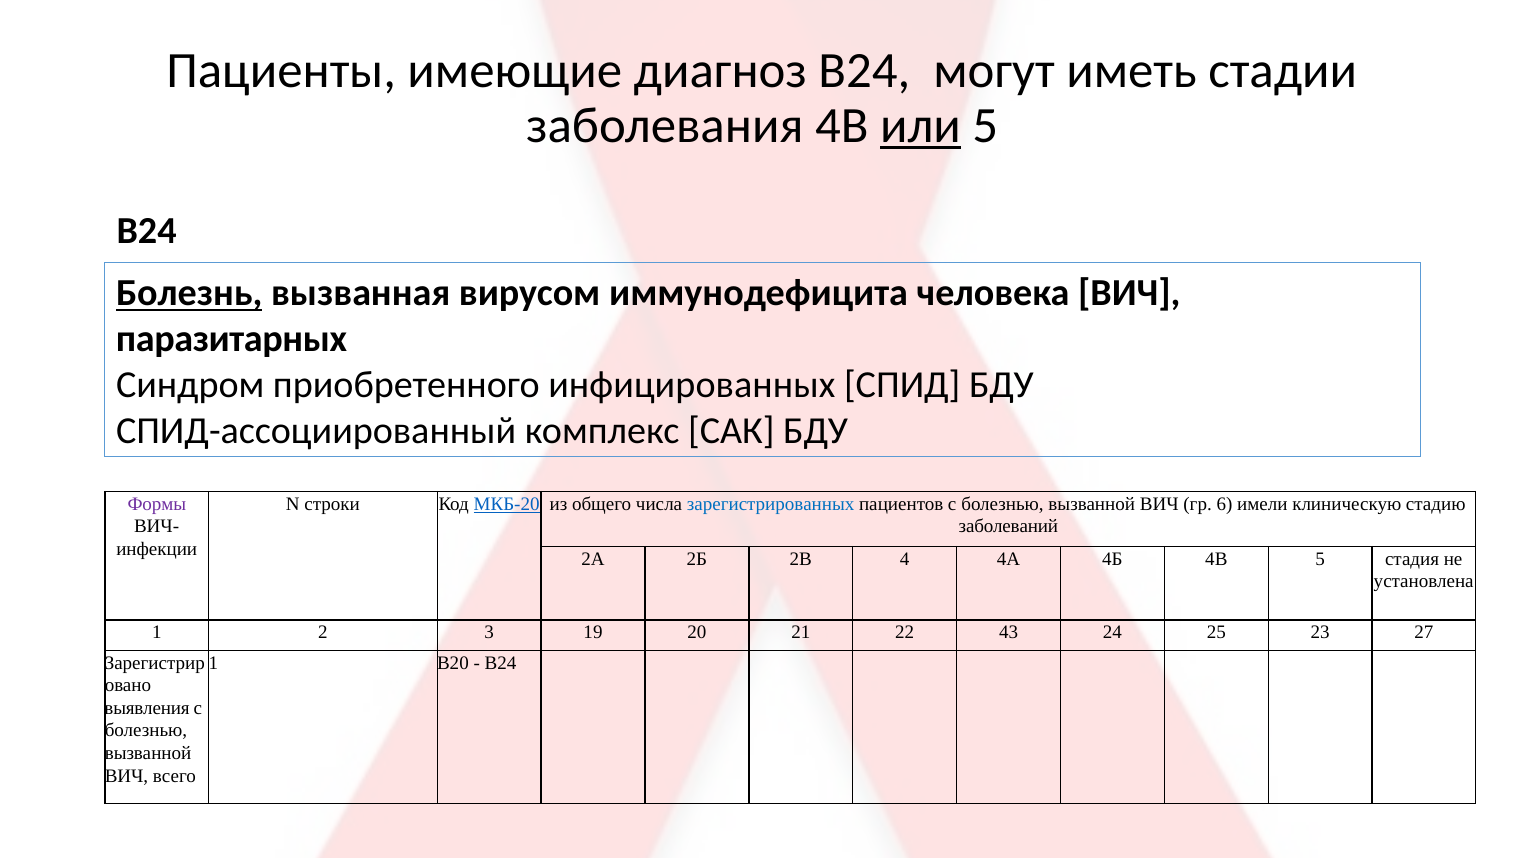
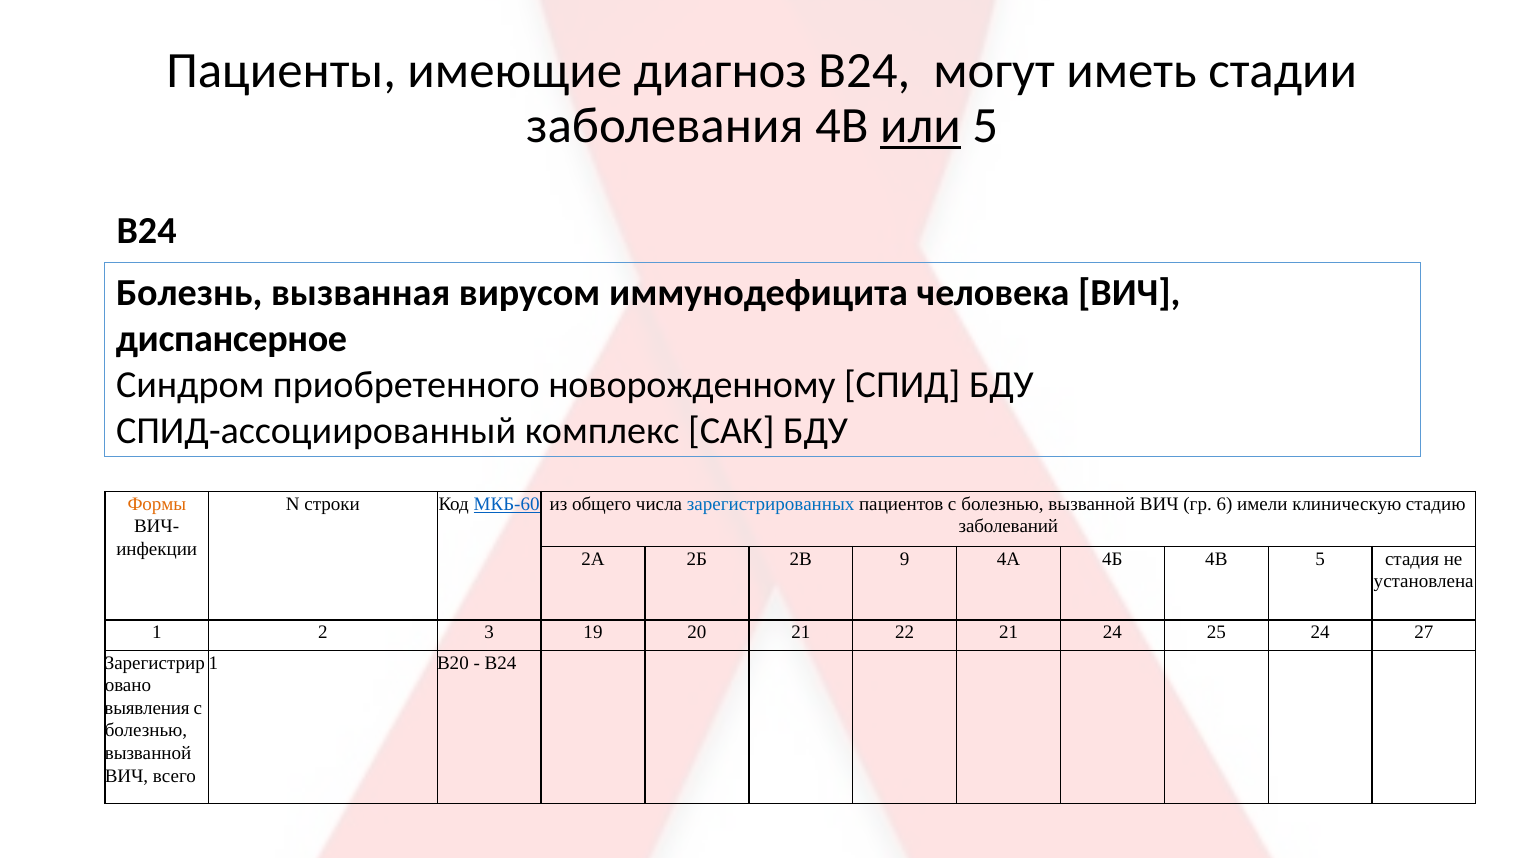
Болезнь underline: present -> none (189, 293)
паразитарных: паразитарных -> диспансерное (231, 339)
инфицированных: инфицированных -> новорожденному (692, 385)
Формы colour: purple -> orange (157, 504)
МКБ-20: МКБ-20 -> МКБ-60 (507, 504)
4: 4 -> 9 (905, 559)
22 43: 43 -> 21 (1009, 632)
25 23: 23 -> 24 (1320, 632)
